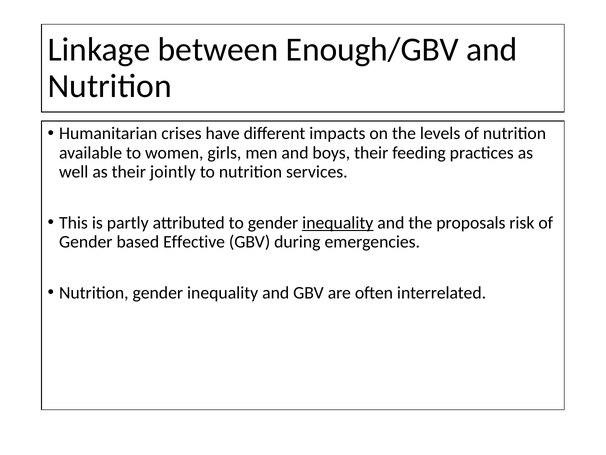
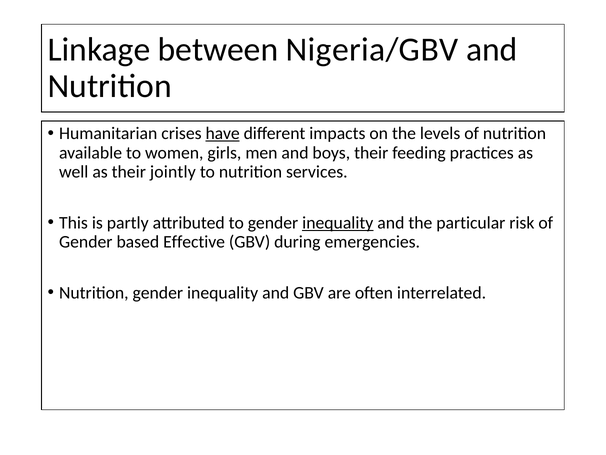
Enough/GBV: Enough/GBV -> Nigeria/GBV (372, 50)
have underline: none -> present (223, 133)
proposals: proposals -> particular (471, 222)
